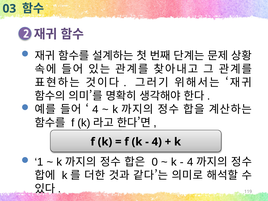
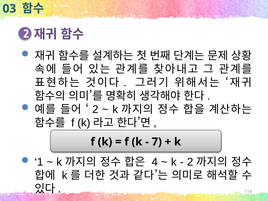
4: 4 -> 2 (95, 109)
4: 4 -> 7 (157, 142)
0: 0 -> 4 (155, 162)
4: 4 -> 2 (190, 162)
